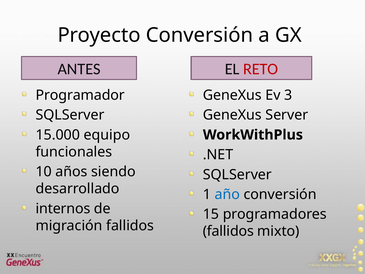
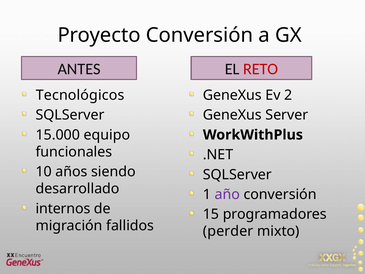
Programador: Programador -> Tecnológicos (80, 95)
3: 3 -> 2 (288, 95)
año colour: blue -> purple (227, 194)
fallidos: fallidos -> perder (228, 231)
